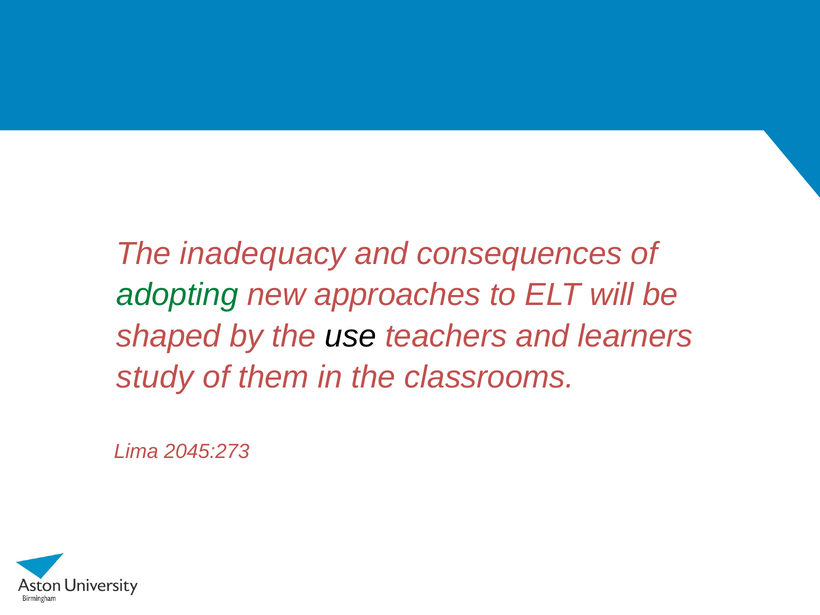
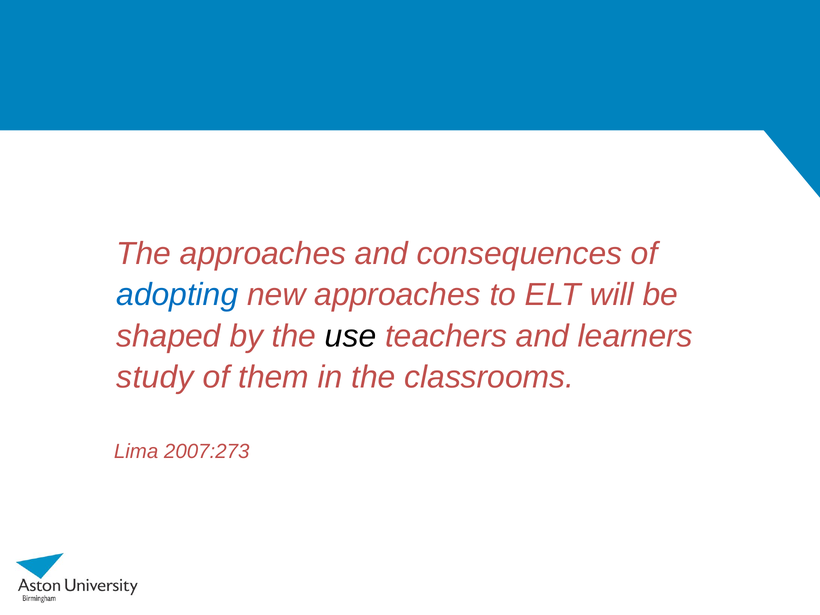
The inadequacy: inadequacy -> approaches (263, 253)
adopting colour: green -> blue (177, 295)
2045:273: 2045:273 -> 2007:273 (207, 451)
